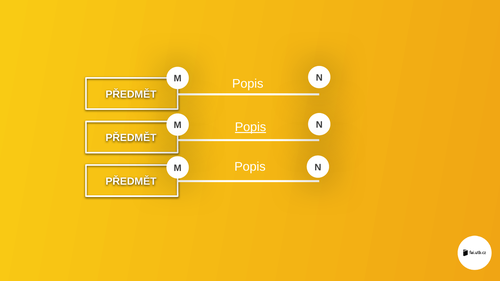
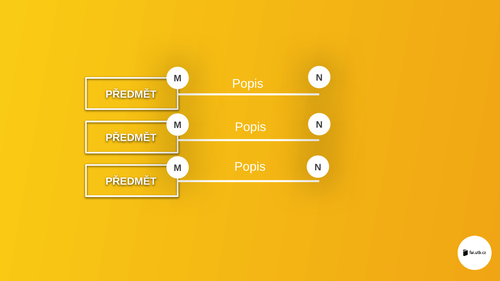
Popis underline: present -> none (251, 127)
